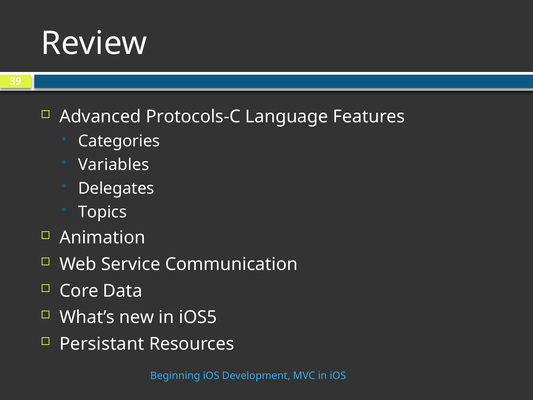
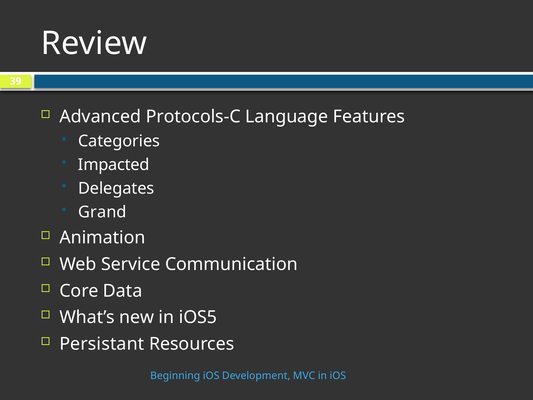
Variables: Variables -> Impacted (114, 165)
Topics: Topics -> Grand (102, 212)
